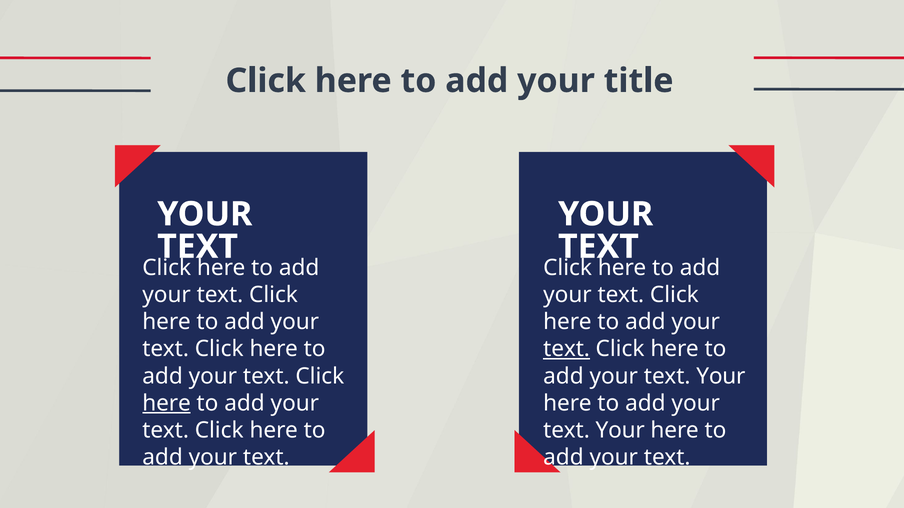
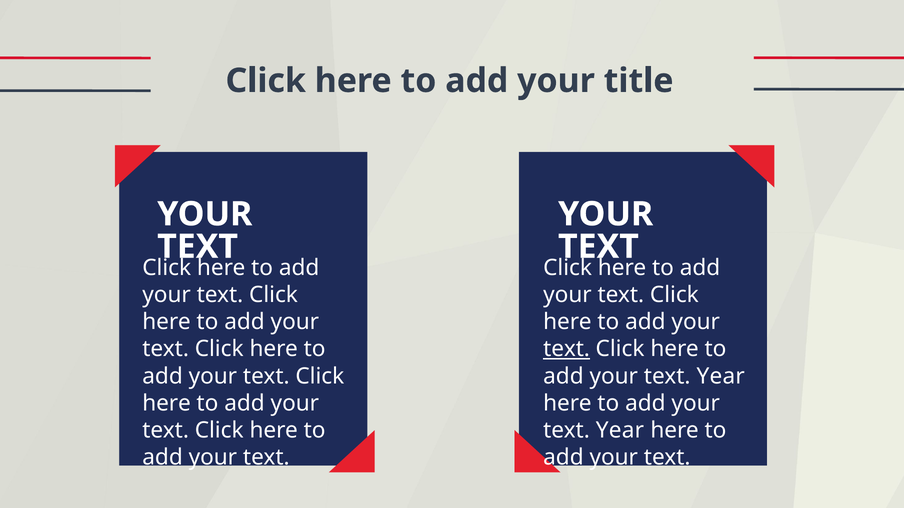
Your: Your -> Year (721, 376)
here underline: present -> none (167, 404)
Your: Your -> Year (620, 431)
